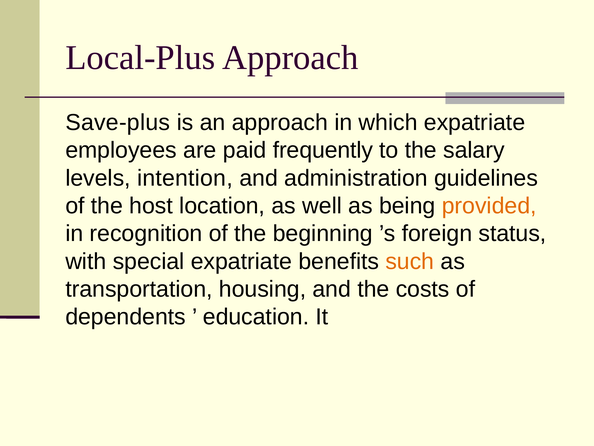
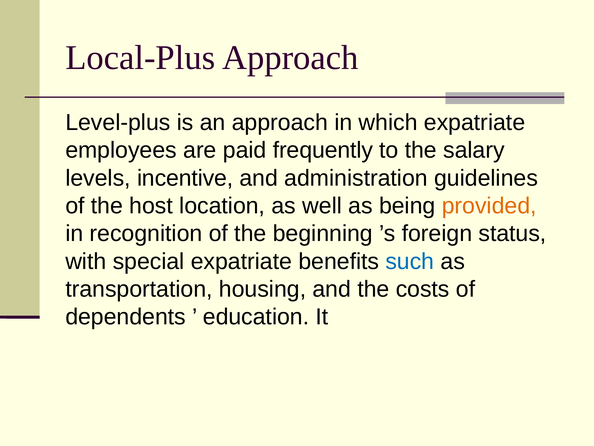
Save-plus: Save-plus -> Level-plus (118, 122)
intention: intention -> incentive (185, 178)
such colour: orange -> blue (410, 261)
